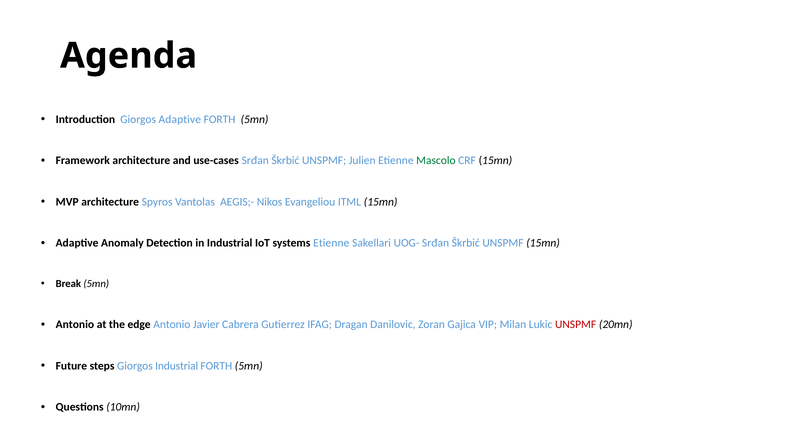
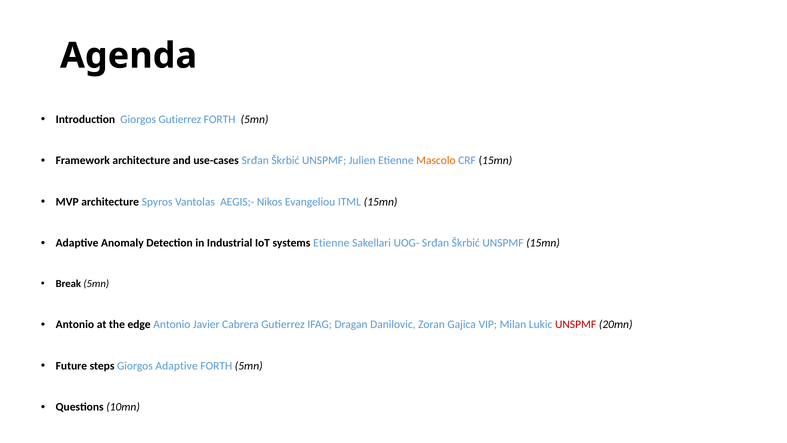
Giorgos Adaptive: Adaptive -> Gutierrez (180, 119)
Mascolo colour: green -> orange (436, 161)
Giorgos Industrial: Industrial -> Adaptive (177, 366)
